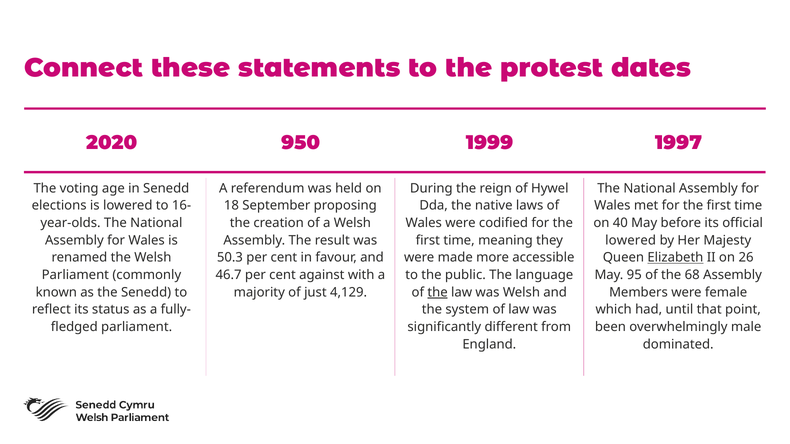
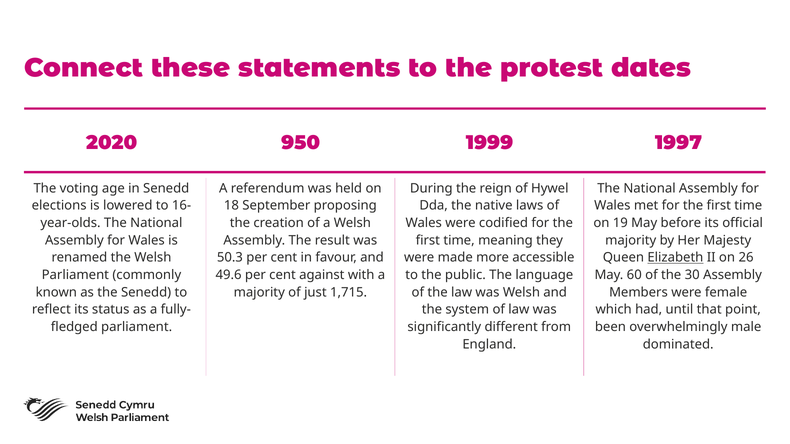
40: 40 -> 19 (620, 223)
lowered: lowered -> majority (631, 240)
46.7: 46.7 -> 49.6 (229, 275)
95: 95 -> 60 (634, 275)
68: 68 -> 30 (692, 275)
4,129: 4,129 -> 1,715 (349, 293)
the underline: present -> none (438, 293)
